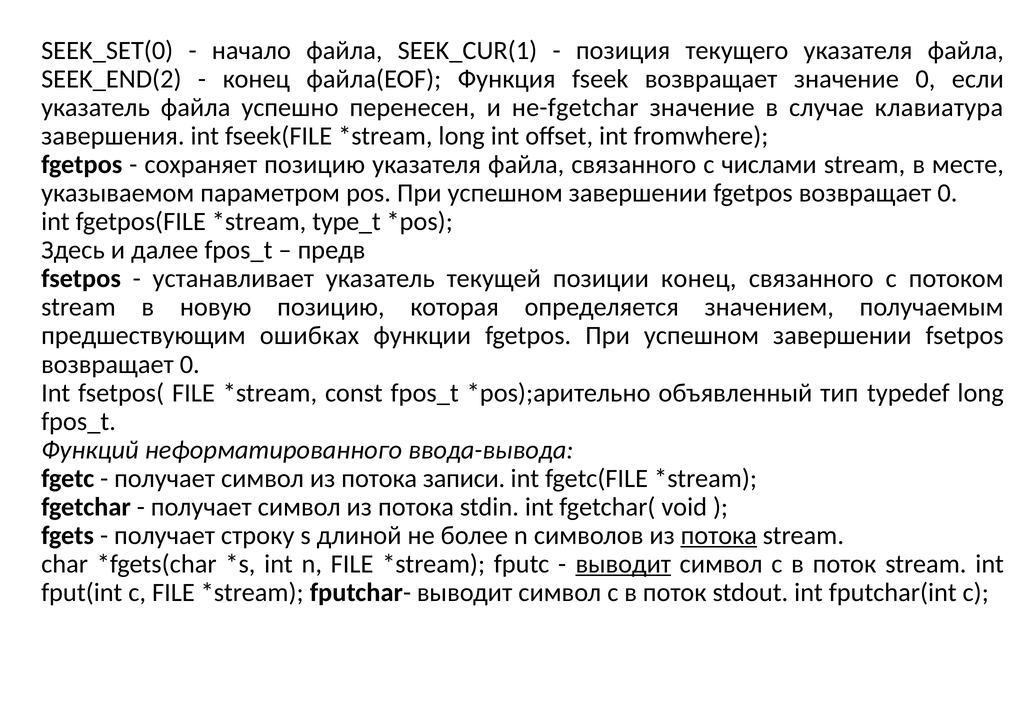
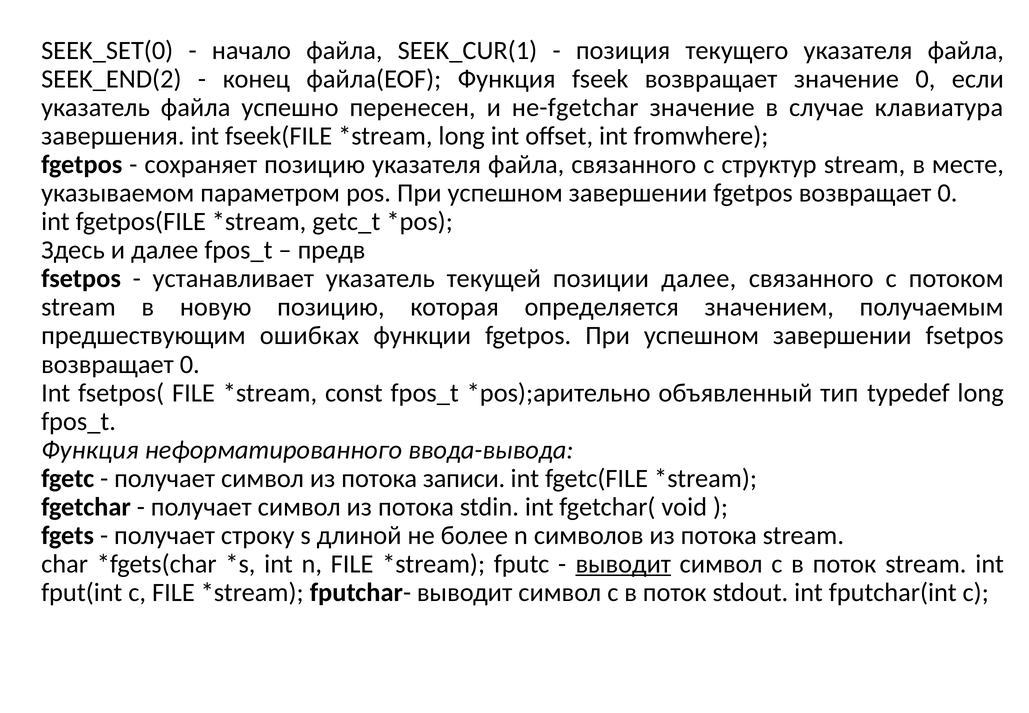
числами: числами -> структур (769, 165)
type_t: type_t -> getc_t (346, 221)
позиции конец: конец -> далее (699, 278)
Функций: Функций -> Функция (90, 449)
потока underline: present -> none (719, 535)
